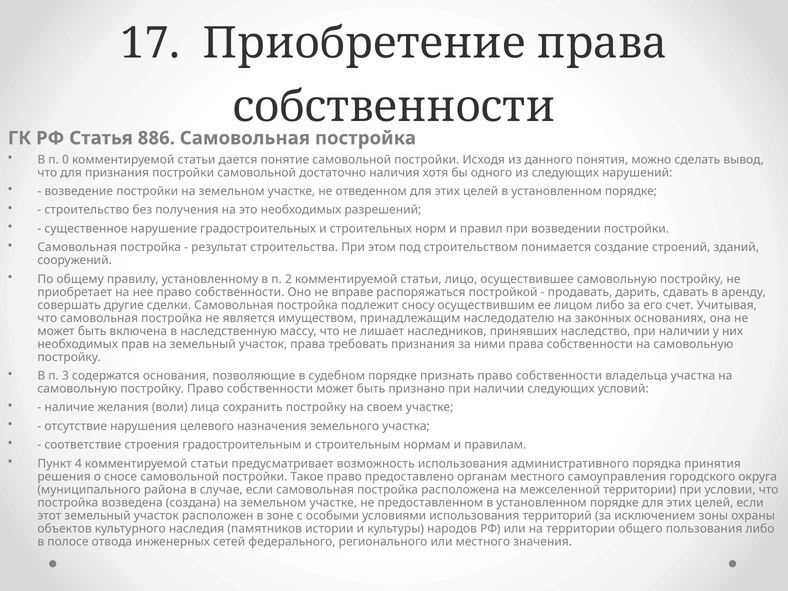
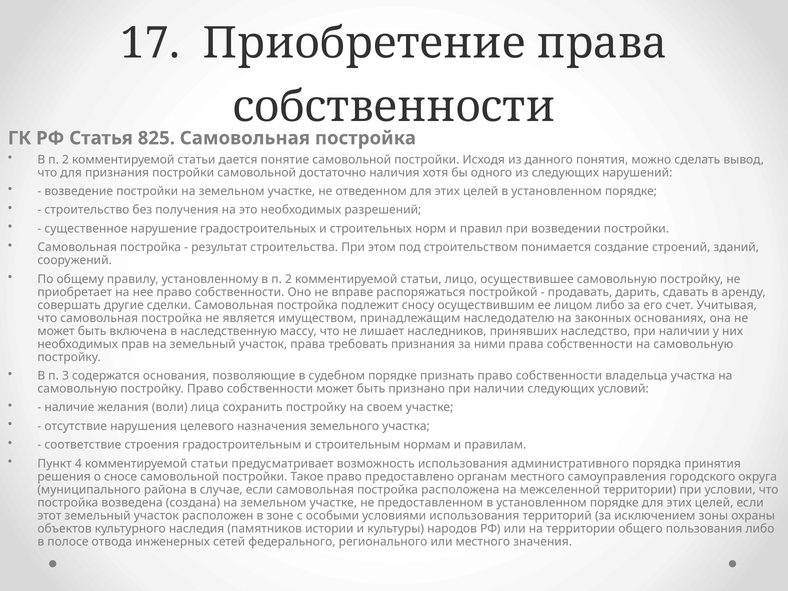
886: 886 -> 825 (156, 138)
0: 0 -> 2 (66, 160)
